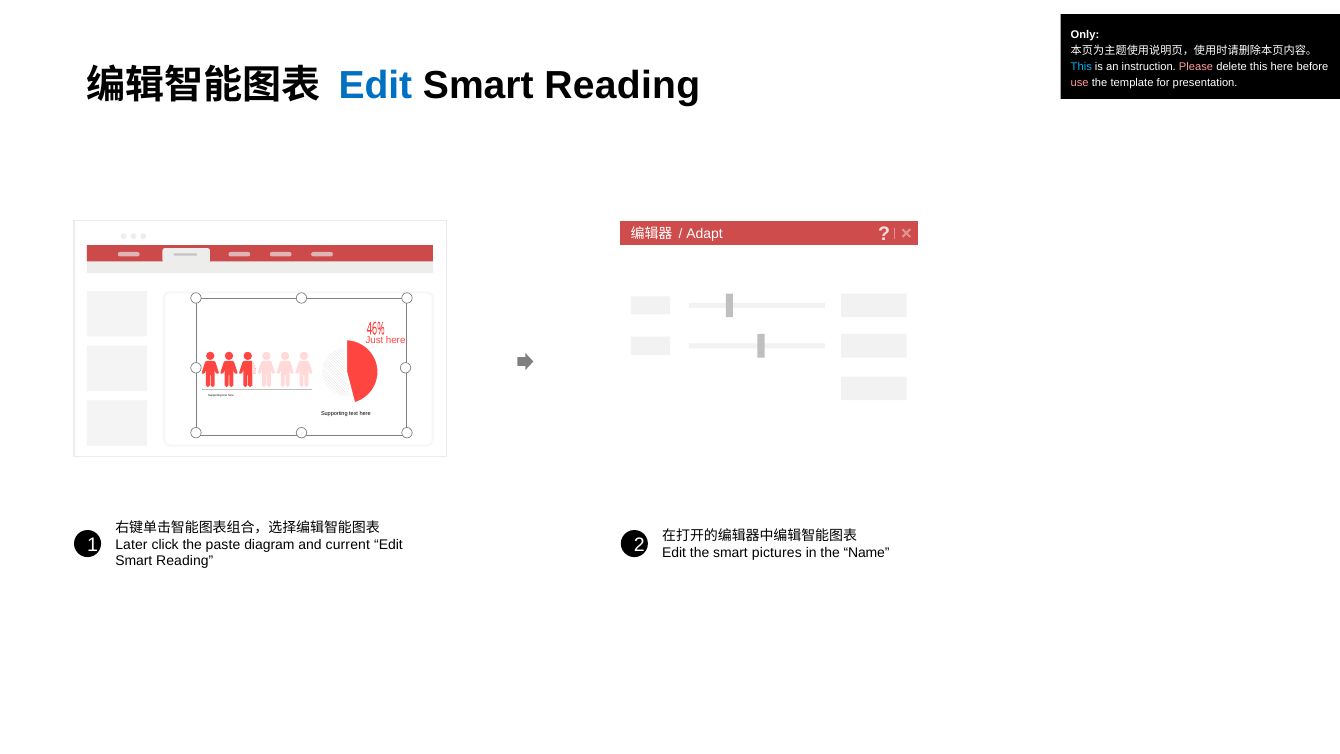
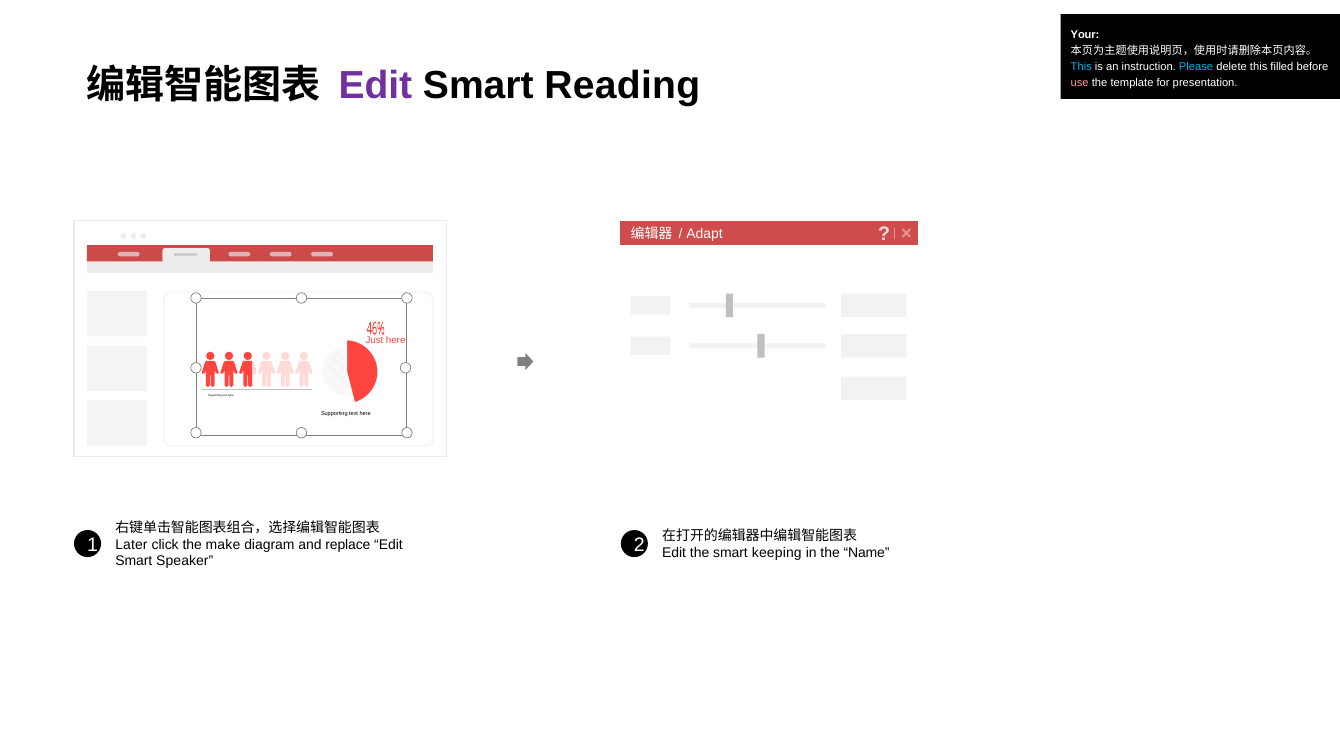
Only: Only -> Your (1085, 35)
Please colour: pink -> light blue (1196, 67)
this here: here -> filled (1282, 67)
Edit colour: blue -> purple (375, 85)
paste: paste -> make (223, 544)
current: current -> replace (348, 544)
pictures: pictures -> keeping (777, 553)
Reading: Reading -> Speaker (185, 561)
